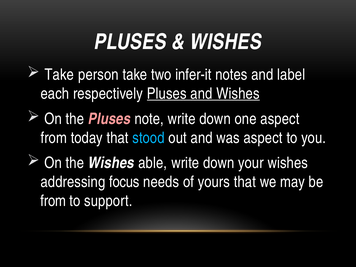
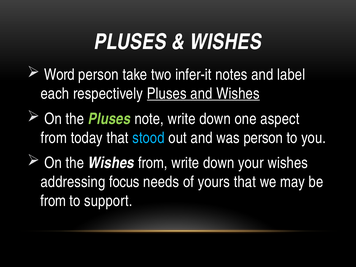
Take: Take -> Word (59, 75)
Pluses colour: pink -> light green (109, 119)
was aspect: aspect -> person (263, 138)
Wishes able: able -> from (153, 163)
